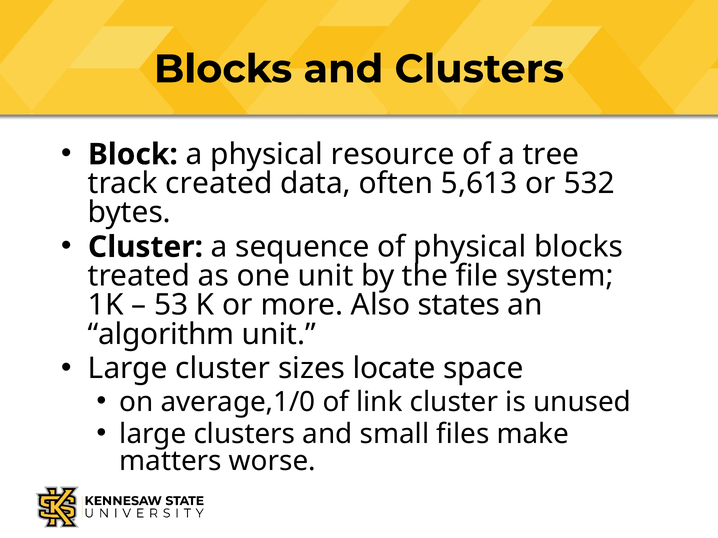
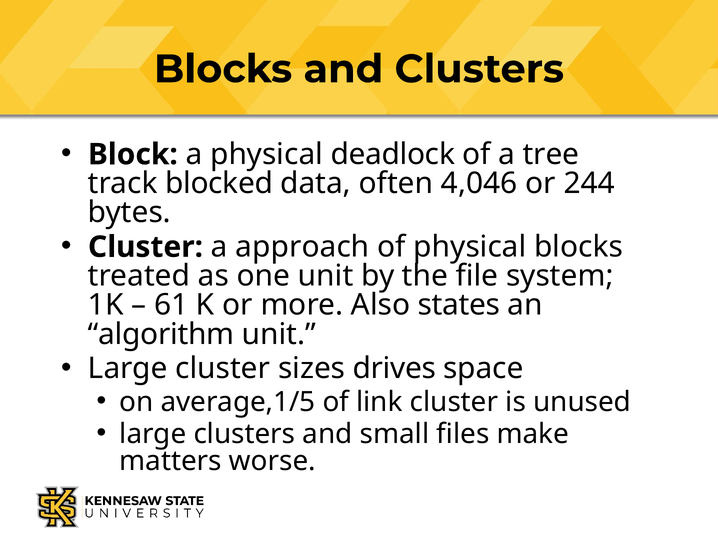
resource: resource -> deadlock (393, 155)
created: created -> blocked (219, 184)
5,613: 5,613 -> 4,046 (479, 184)
532: 532 -> 244 (589, 184)
sequence: sequence -> approach (302, 247)
53: 53 -> 61 (171, 305)
locate: locate -> drives (394, 369)
average,1/0: average,1/0 -> average,1/5 (238, 402)
